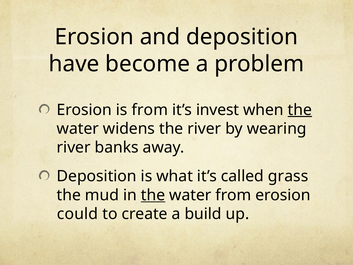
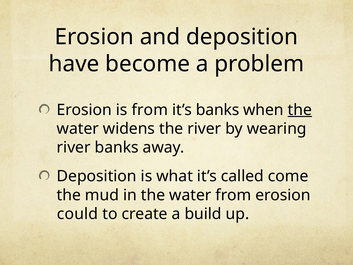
it’s invest: invest -> banks (218, 110)
grass: grass -> come (288, 176)
the underline: present -> none (153, 195)
